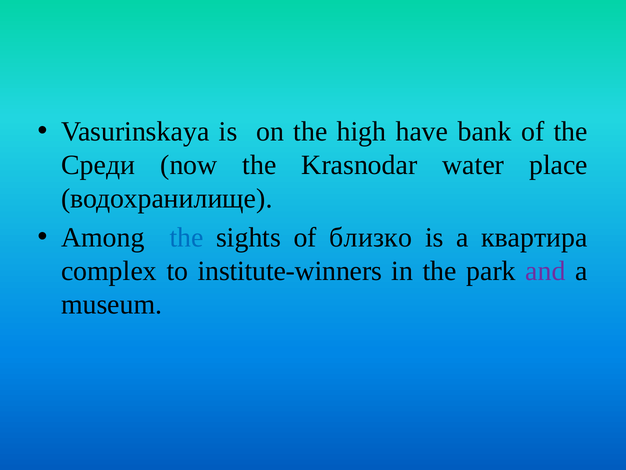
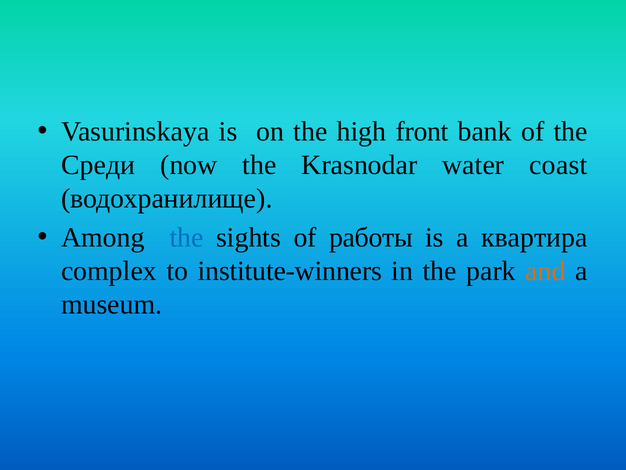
have: have -> front (422, 131)
place: place -> coast (558, 165)
близко: близко -> работы (371, 237)
and colour: purple -> orange (546, 271)
